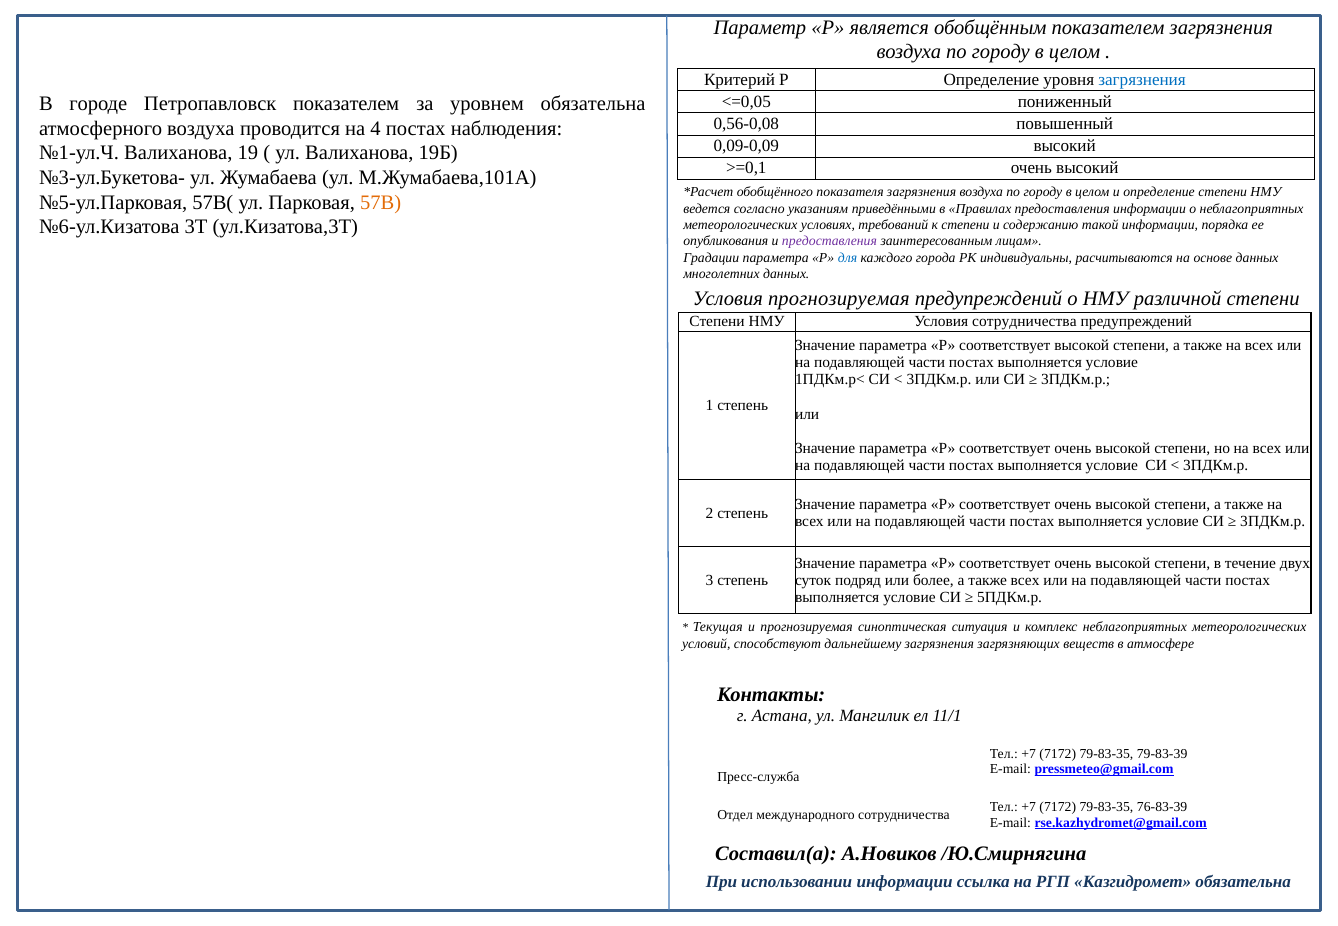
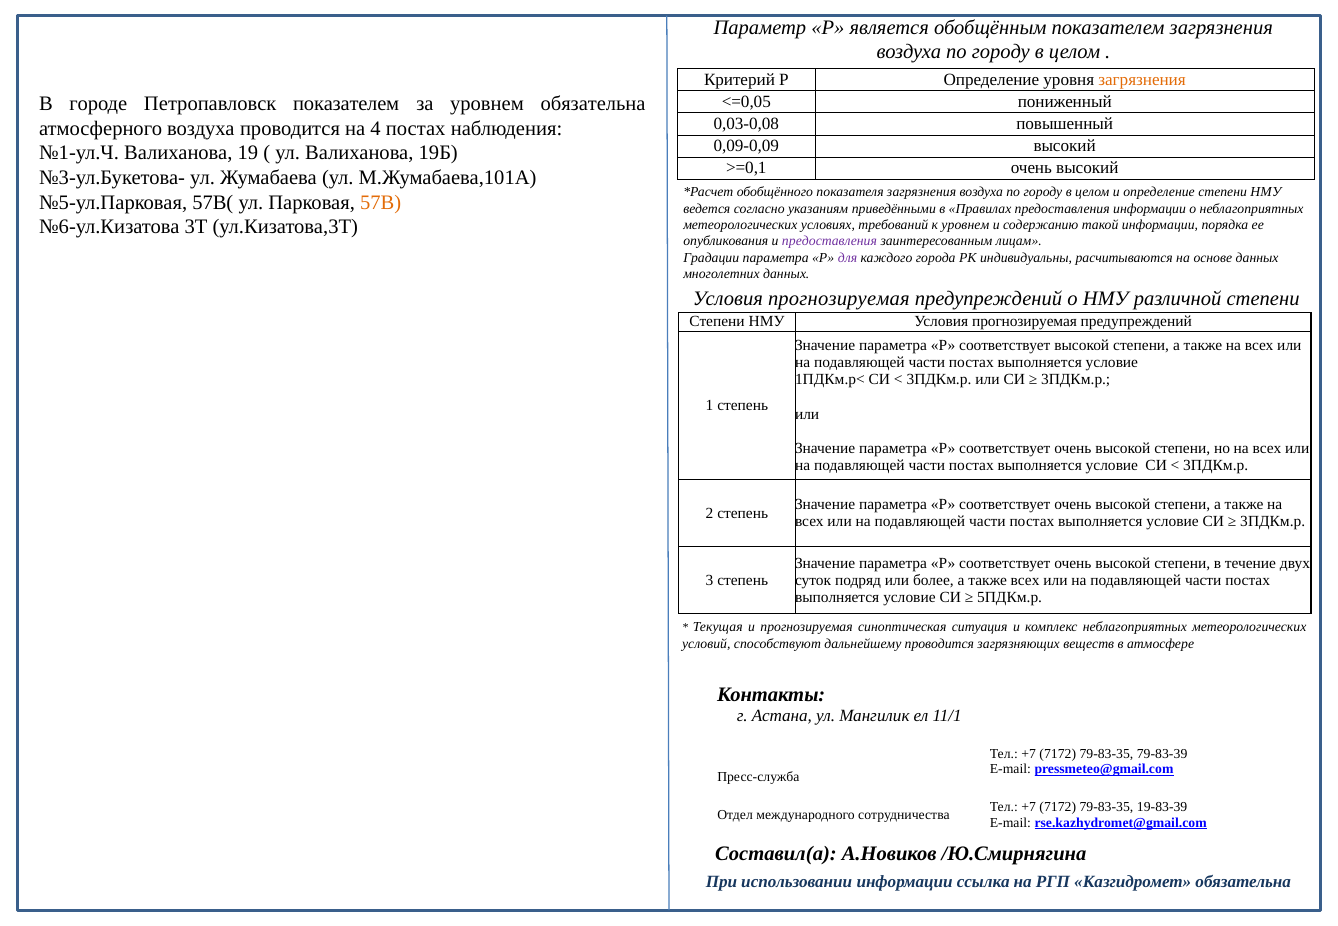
загрязнения colour: blue -> orange (1142, 80)
0,56-0,08: 0,56-0,08 -> 0,03-0,08 (746, 124)
к степени: степени -> уровнем (965, 225)
для colour: blue -> purple (847, 258)
НМУ Условия сотрудничества: сотрудничества -> прогнозируемая (1025, 322)
дальнейшему загрязнения: загрязнения -> проводится (939, 644)
76-83-39: 76-83-39 -> 19-83-39 (1162, 808)
